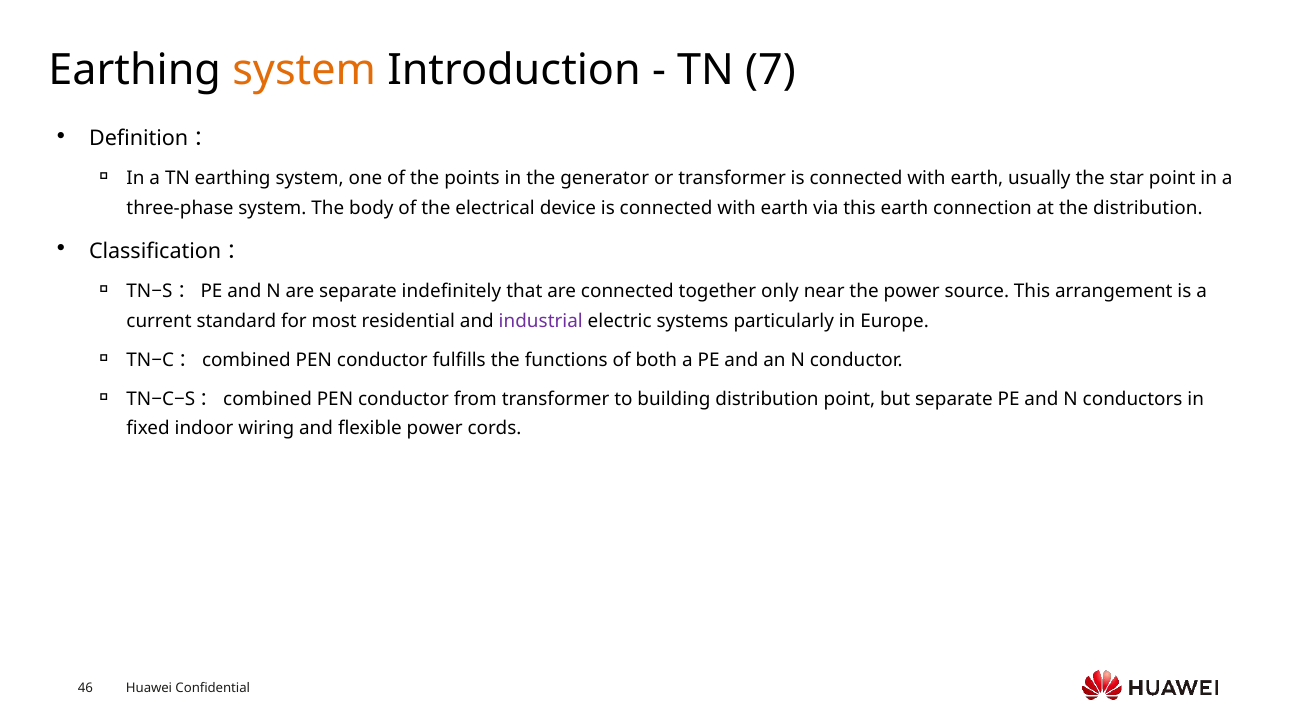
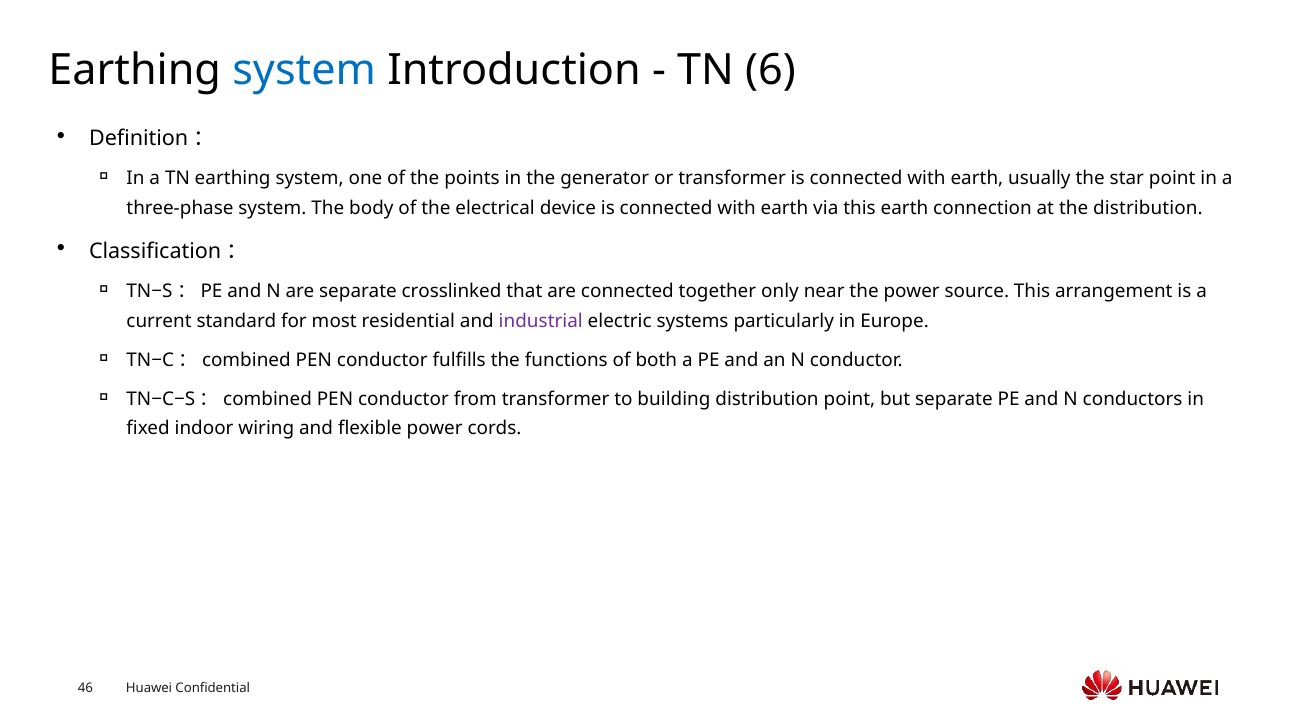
system colour: orange -> blue (304, 71)
7: 7 -> 6 (770, 71)
indefinitely: indefinitely -> crosslinked (452, 292)
